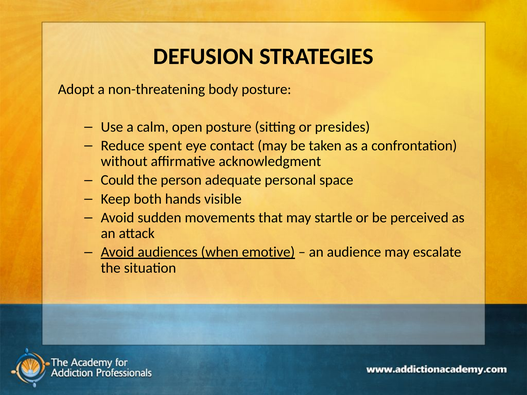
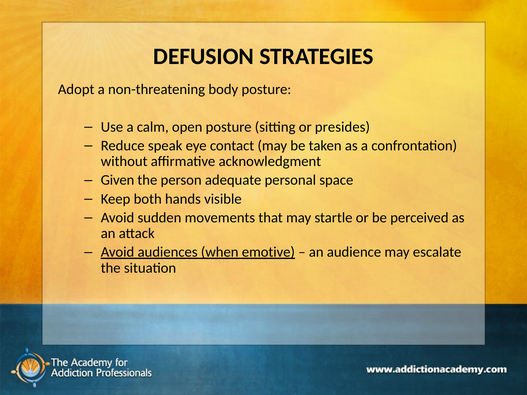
spent: spent -> speak (165, 146)
Could: Could -> Given (118, 180)
